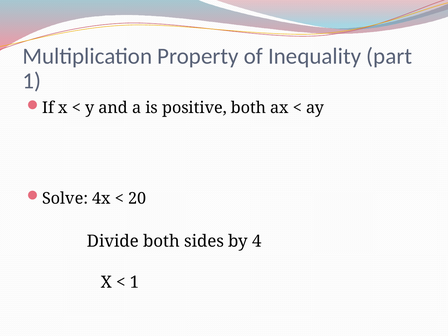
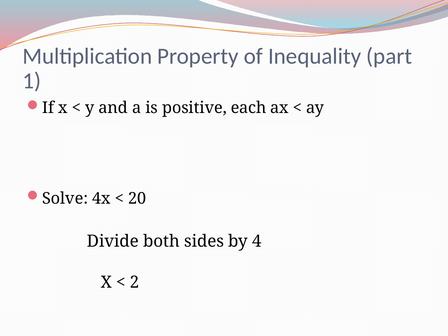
positive both: both -> each (249, 108)
1: 1 -> 2 (135, 282)
